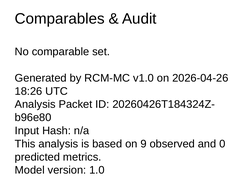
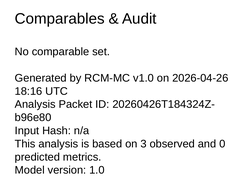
18:26: 18:26 -> 18:16 (29, 91)
9: 9 -> 3 (144, 144)
